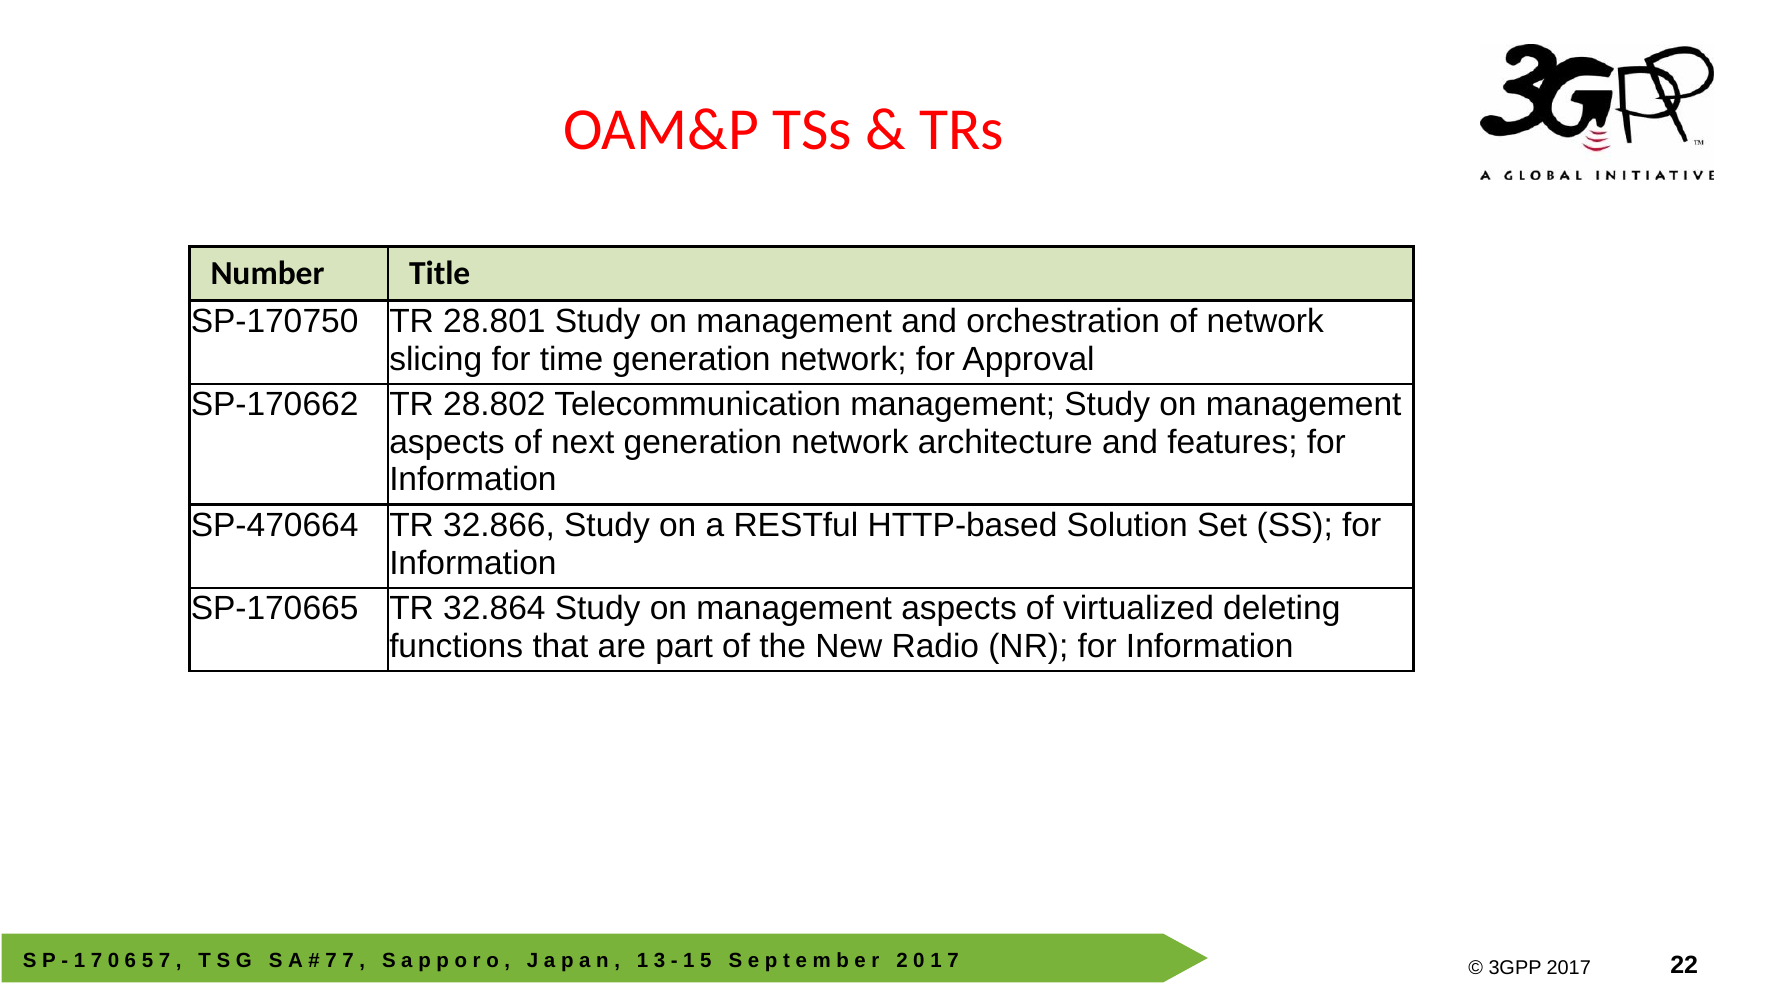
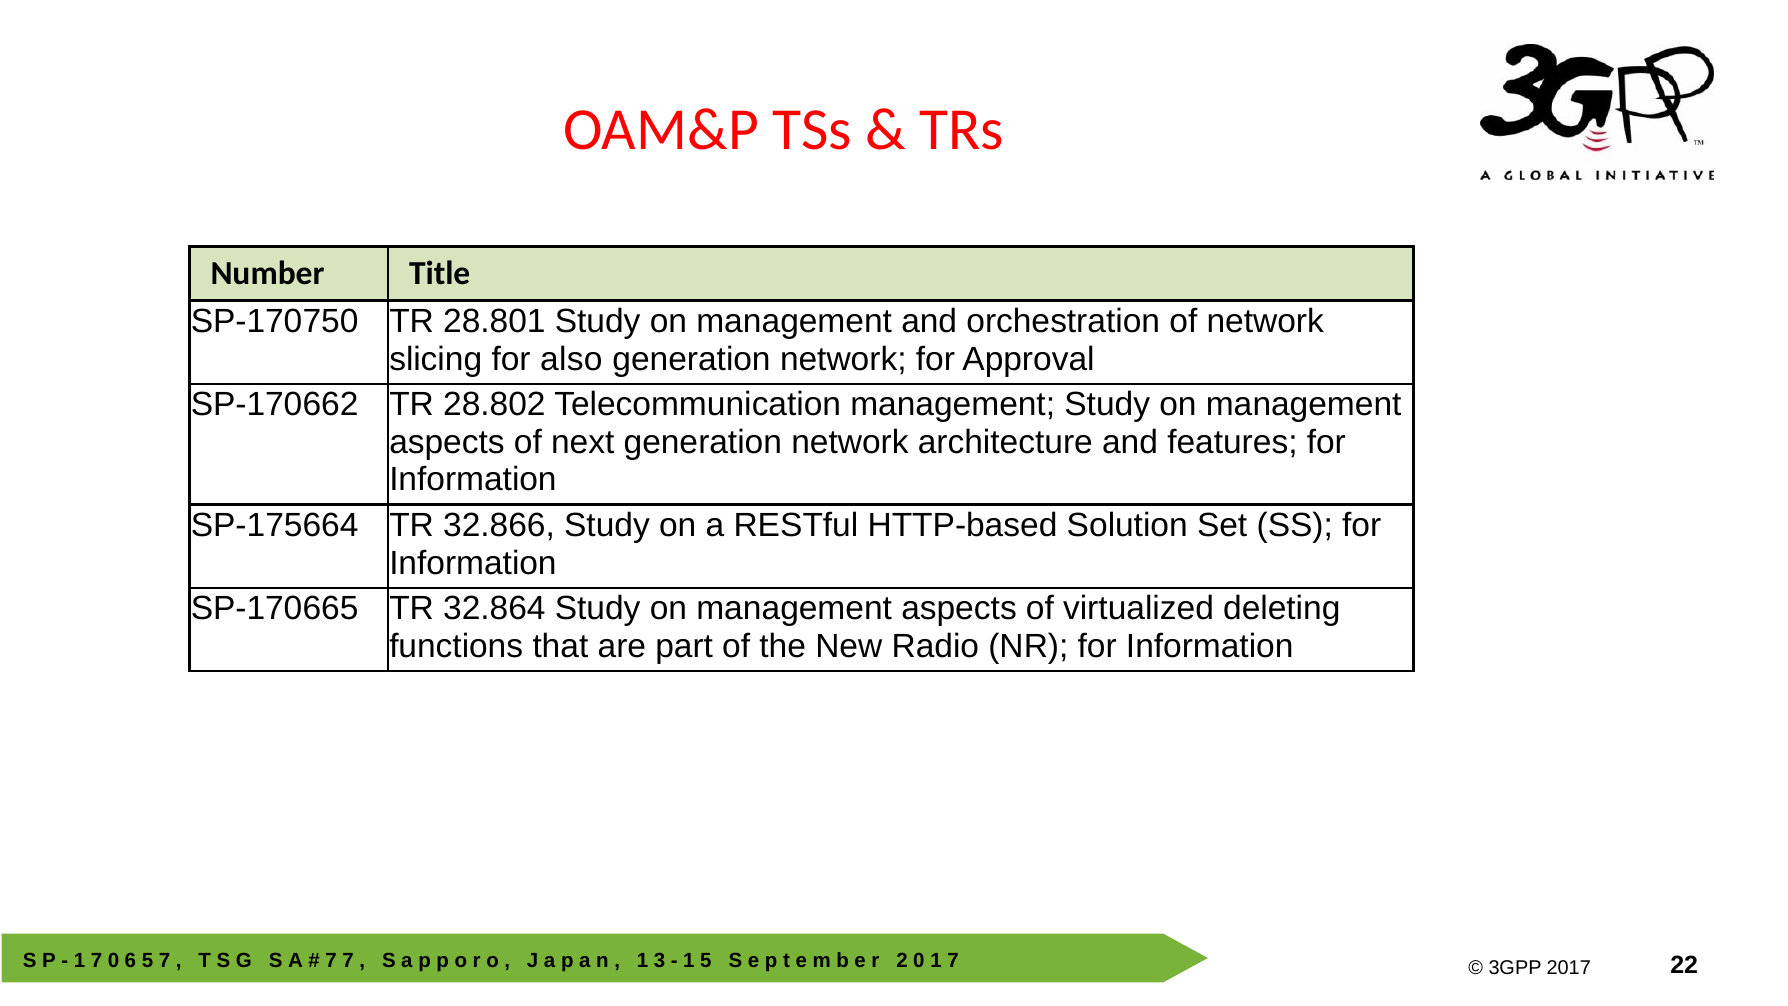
time: time -> also (571, 359)
SP-470664: SP-470664 -> SP-175664 (275, 525)
